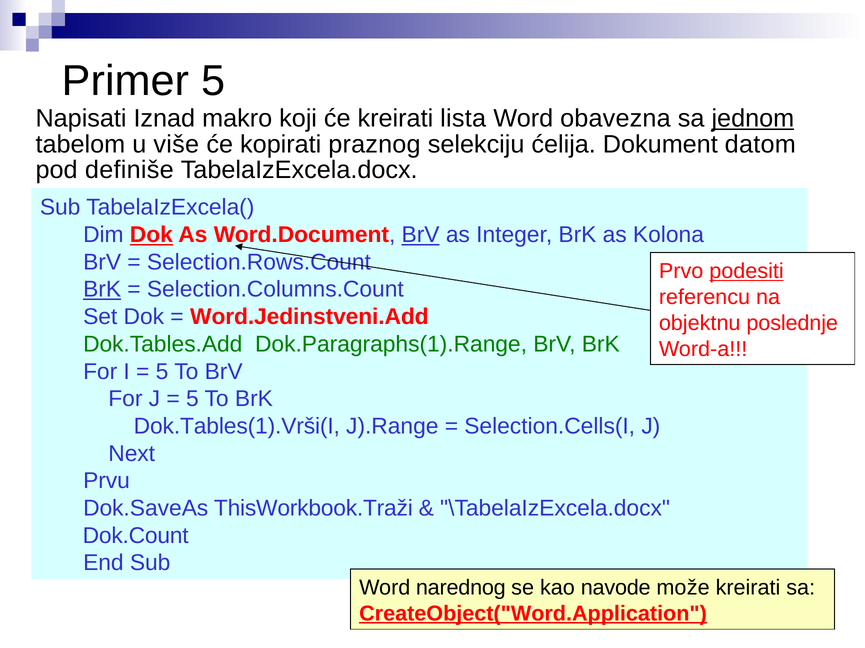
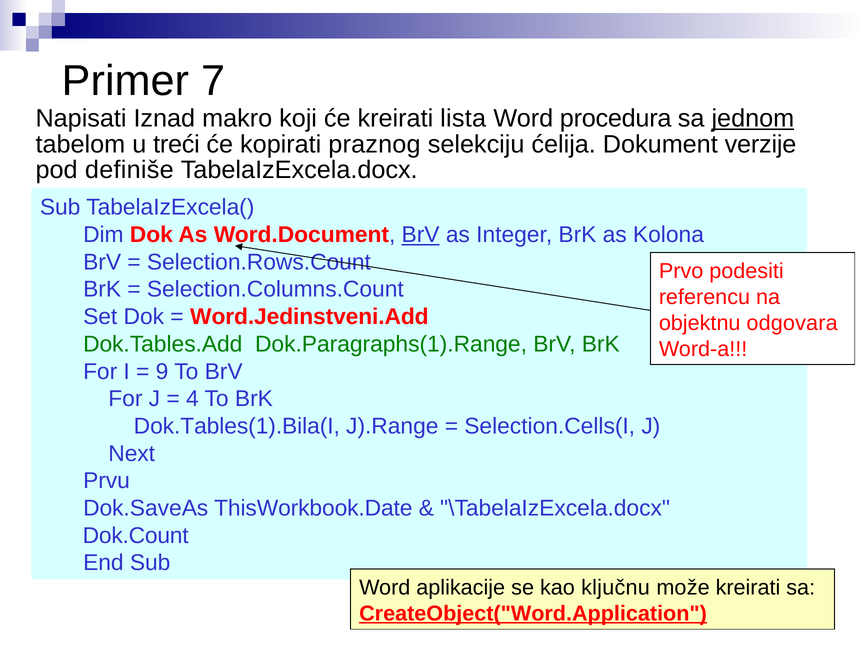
Primer 5: 5 -> 7 (213, 81)
obavezna: obavezna -> procedura (616, 119)
više: više -> treći (177, 144)
datom: datom -> verzije (761, 144)
Dok underline: present -> none (151, 235)
podesiti underline: present -> none (746, 271)
BrK underline: present -> none (102, 290)
poslednje: poslednje -> odgovara (792, 323)
5: 5 -> 9 (162, 372)
5: 5 -> 4 (192, 399)
Dok.Tables(1).Vrši(I: Dok.Tables(1).Vrši(I -> Dok.Tables(1).Bila(I (237, 427)
ThisWorkbook.Traži: ThisWorkbook.Traži -> ThisWorkbook.Date (313, 509)
narednog: narednog -> aplikacije (461, 588)
navode: navode -> ključnu (615, 588)
